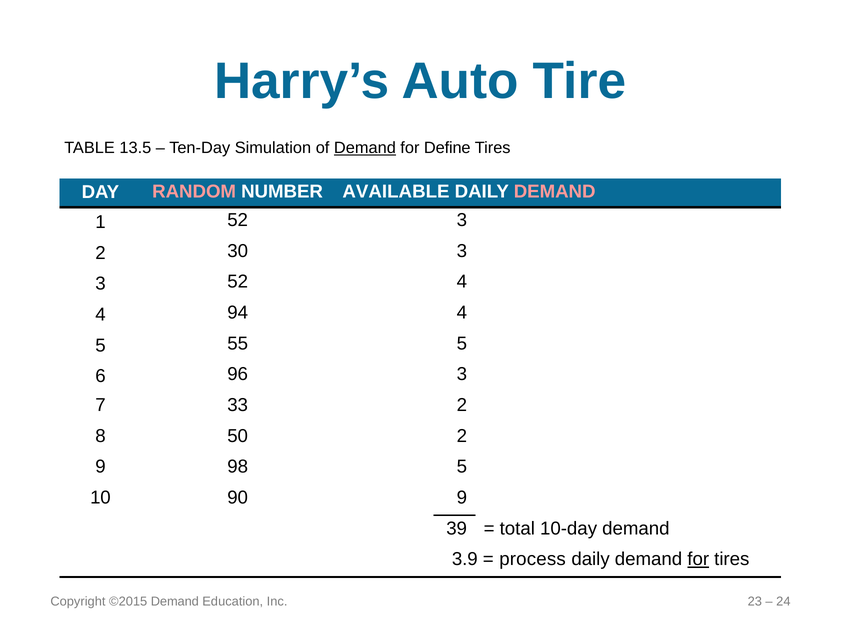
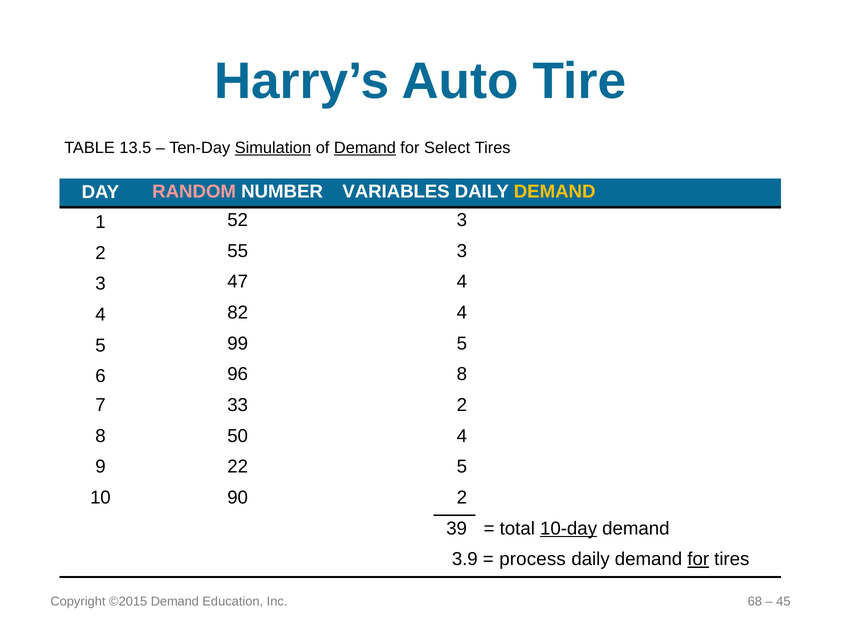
Simulation underline: none -> present (273, 148)
Define: Define -> Select (447, 148)
AVAILABLE: AVAILABLE -> VARIABLES (396, 192)
DEMAND colour: pink -> yellow (555, 192)
30: 30 -> 55 (238, 251)
3 52: 52 -> 47 (238, 282)
94: 94 -> 82 (238, 313)
55: 55 -> 99 (238, 344)
96 3: 3 -> 8 (462, 375)
50 2: 2 -> 4 (462, 436)
98: 98 -> 22 (238, 467)
90 9: 9 -> 2 (462, 498)
10-day underline: none -> present (569, 529)
23: 23 -> 68 (755, 602)
24: 24 -> 45 (783, 602)
